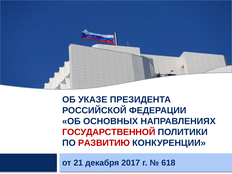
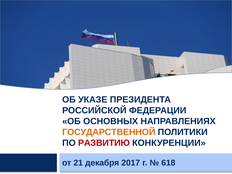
ГОСУДАРСТВЕННОЙ colour: red -> orange (109, 132)
